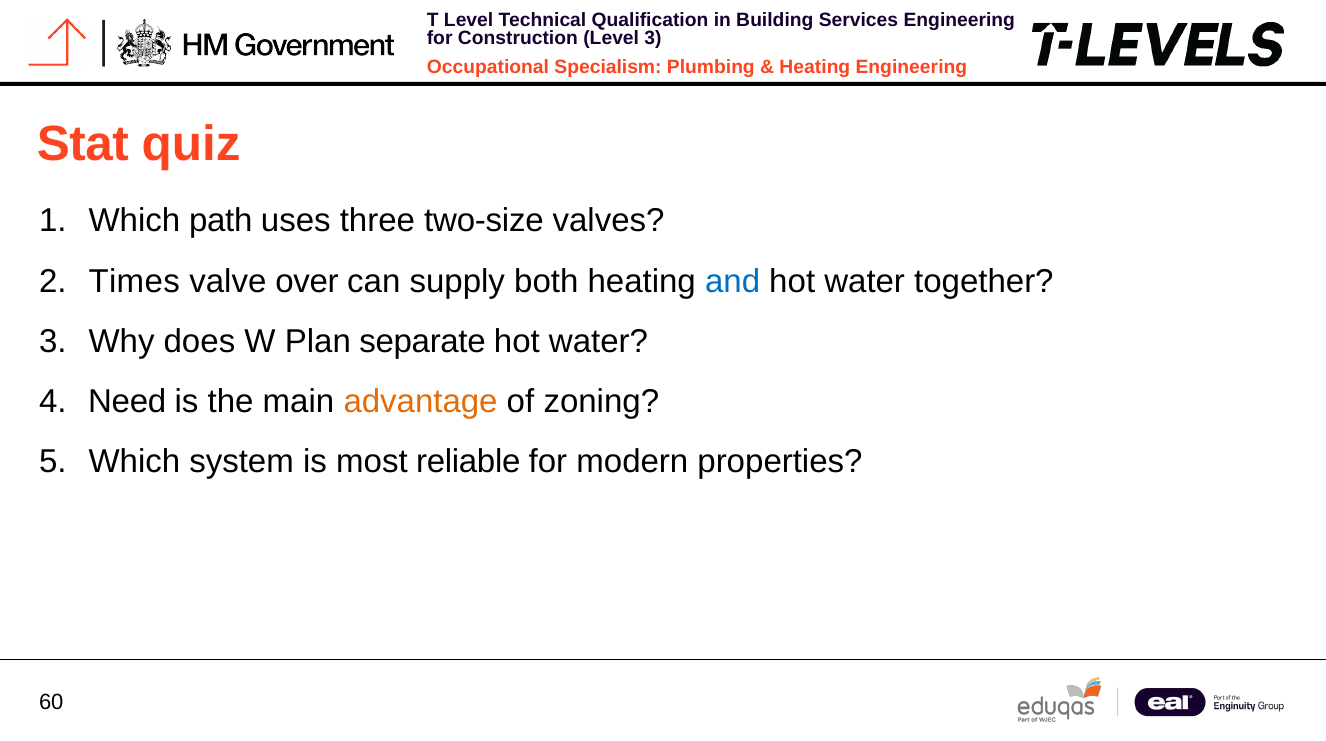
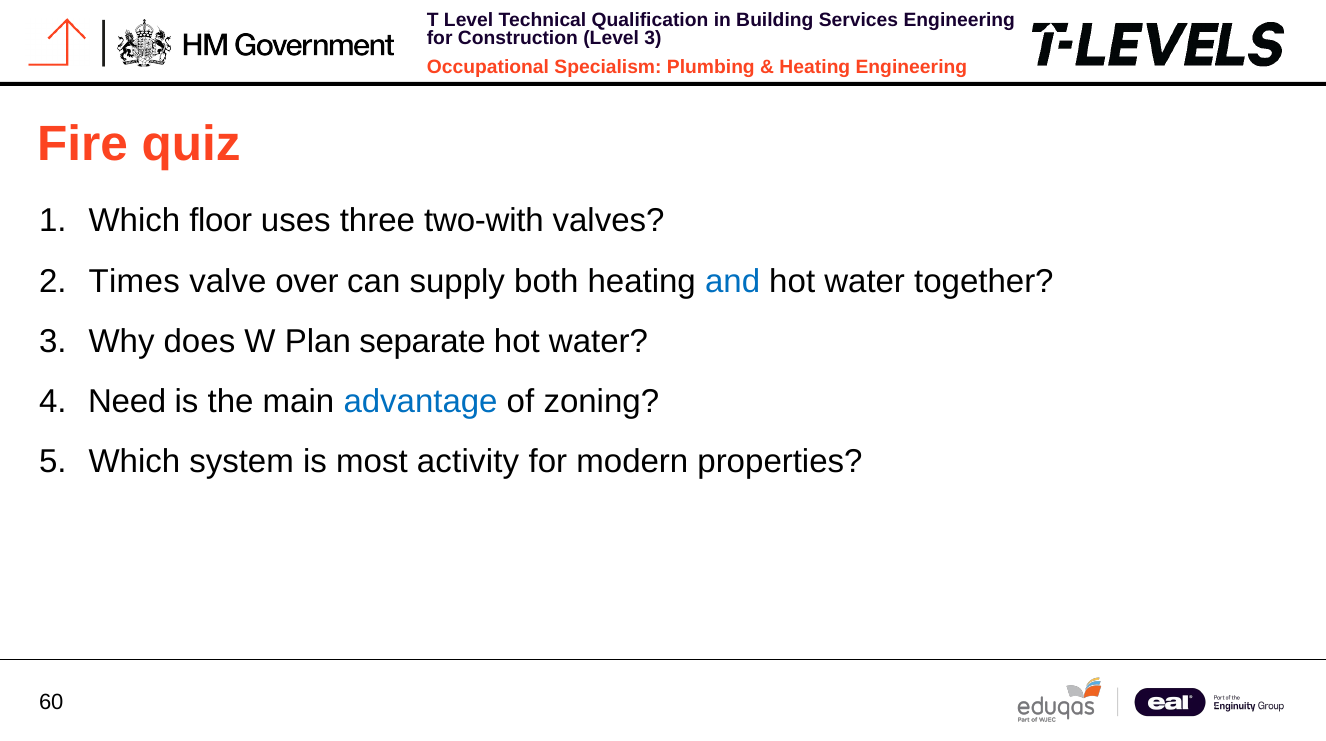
Stat: Stat -> Fire (83, 144)
path: path -> floor (221, 221)
two-size: two-size -> two-with (484, 221)
advantage colour: orange -> blue (421, 401)
reliable: reliable -> activity (468, 461)
